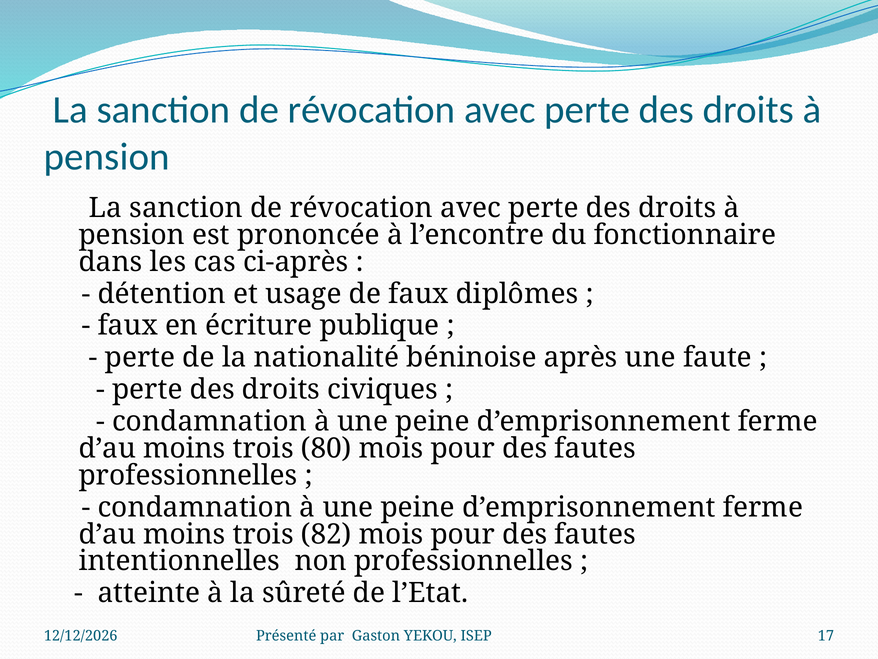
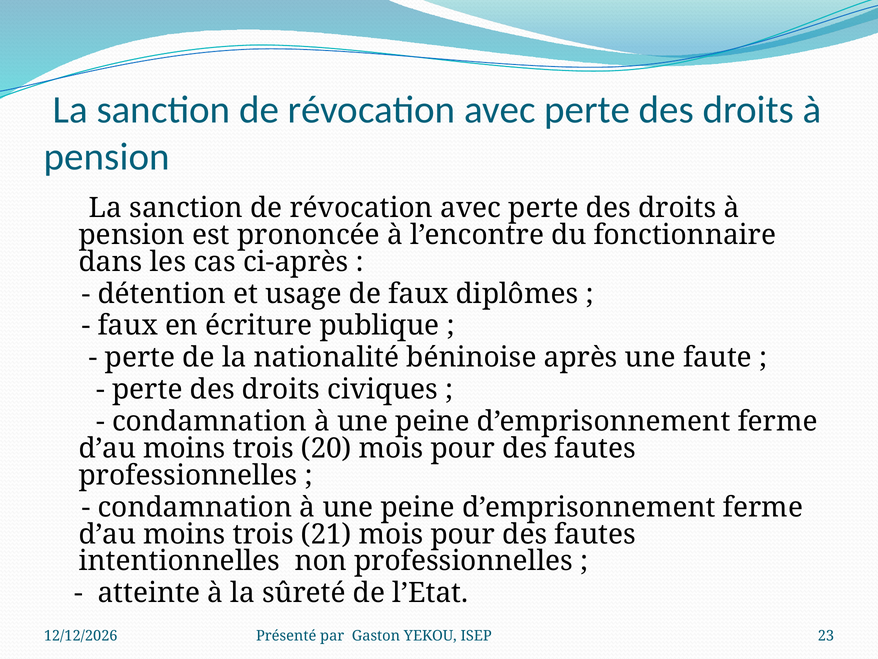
80: 80 -> 20 (326, 448)
82: 82 -> 21 (326, 534)
17: 17 -> 23 (826, 635)
